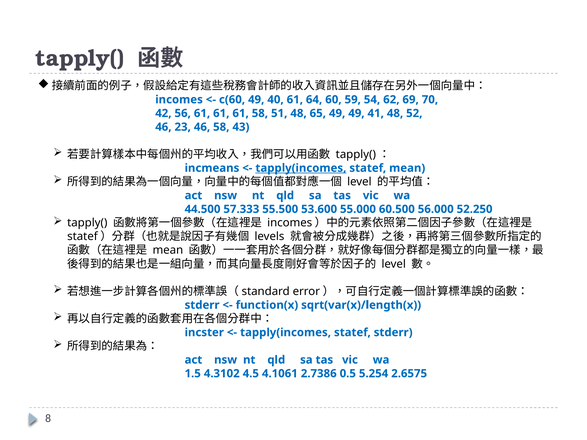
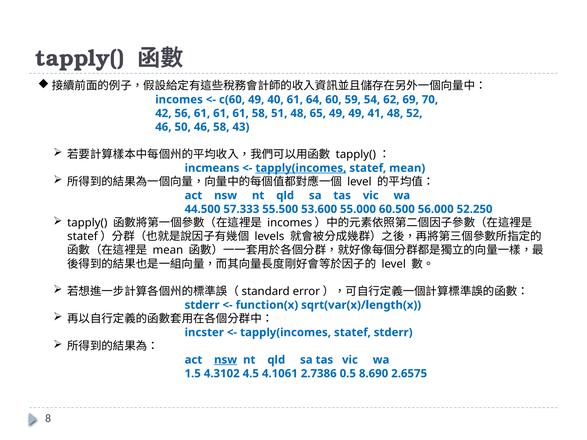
23: 23 -> 50 (183, 127)
nsw underline: none -> present (226, 360)
5.254: 5.254 -> 8.690 (374, 374)
